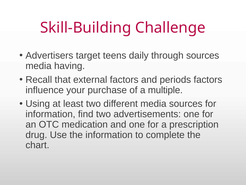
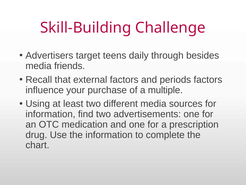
through sources: sources -> besides (203, 55)
having: having -> friends (70, 66)
